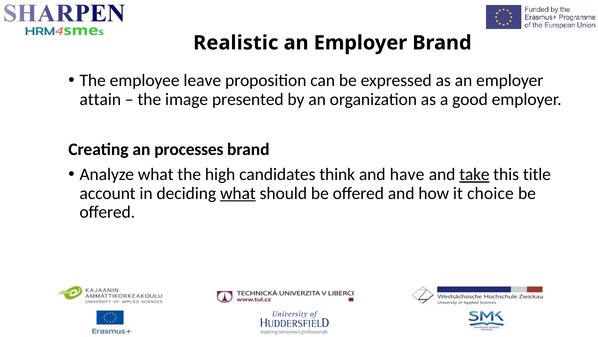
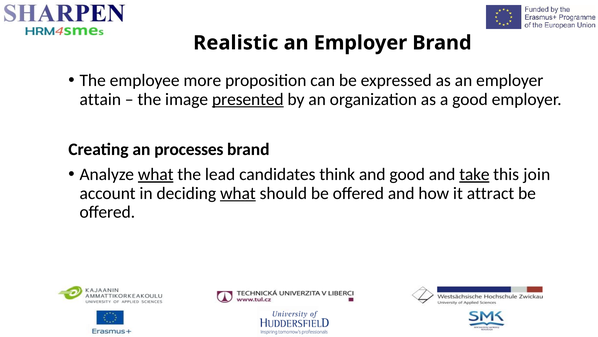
leave: leave -> more (202, 80)
presented underline: none -> present (248, 99)
what underline: none -> present (156, 174)
high: high -> lead (220, 174)
and have: have -> good (407, 174)
title: title -> join (537, 174)
choice: choice -> attract (491, 193)
